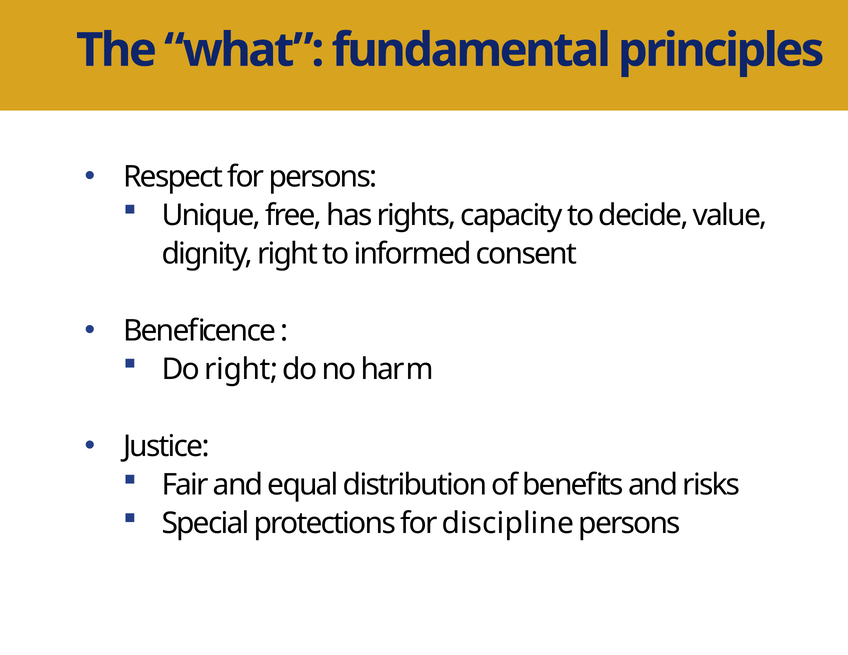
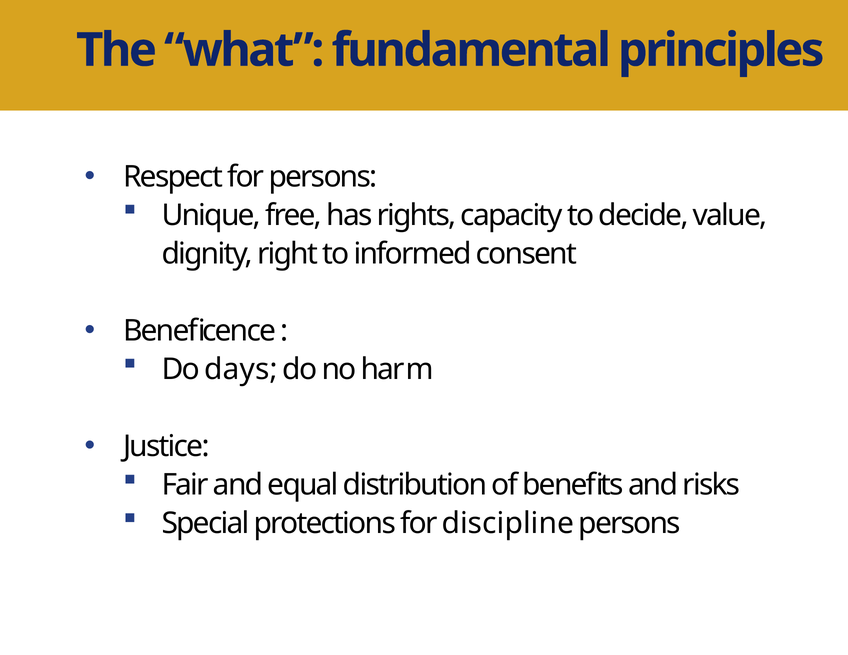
Do right: right -> days (241, 370)
